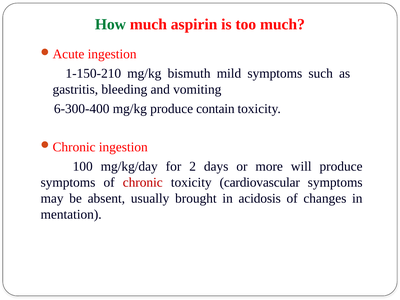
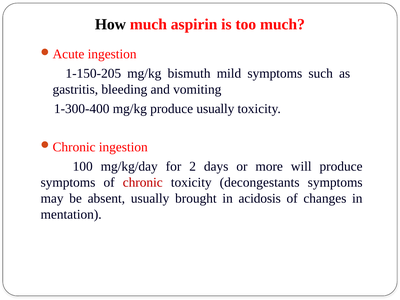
How colour: green -> black (110, 24)
1-150-210: 1-150-210 -> 1-150-205 (93, 73)
6-300-400: 6-300-400 -> 1-300-400 (82, 109)
produce contain: contain -> usually (215, 109)
cardiovascular: cardiovascular -> decongestants (260, 182)
